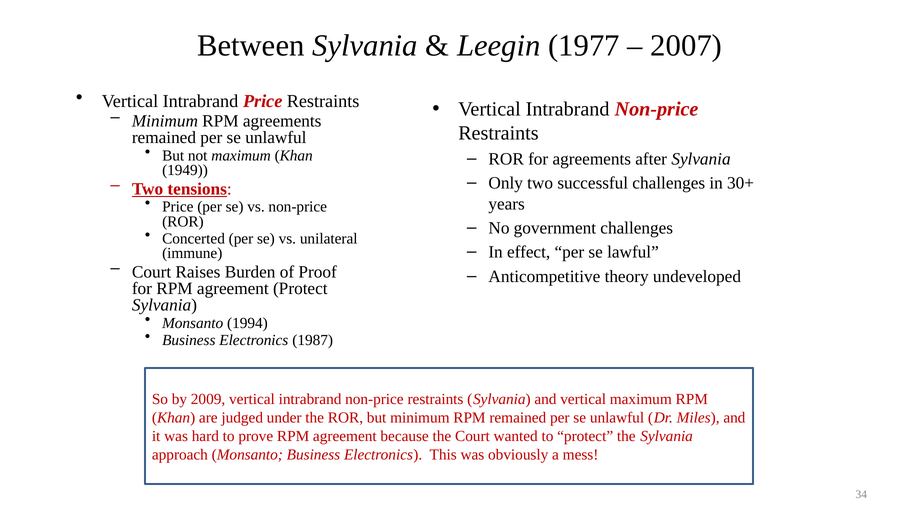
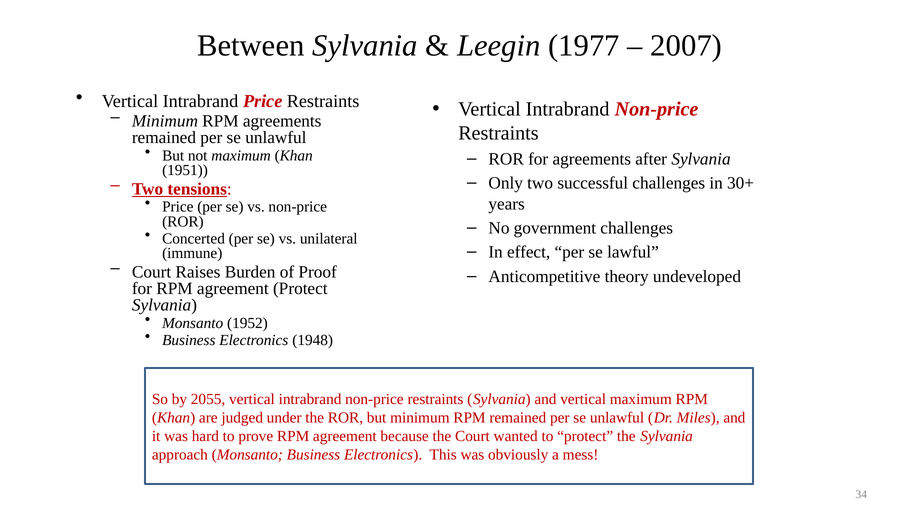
1949: 1949 -> 1951 (185, 170)
1994: 1994 -> 1952 (247, 323)
1987: 1987 -> 1948 (313, 340)
2009: 2009 -> 2055 (208, 399)
